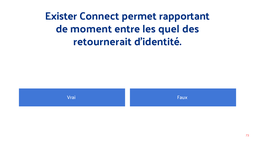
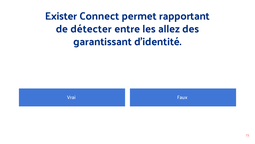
moment: moment -> détecter (91, 29)
quel: quel -> allez (169, 29)
retournerait: retournerait -> garantissant (103, 42)
